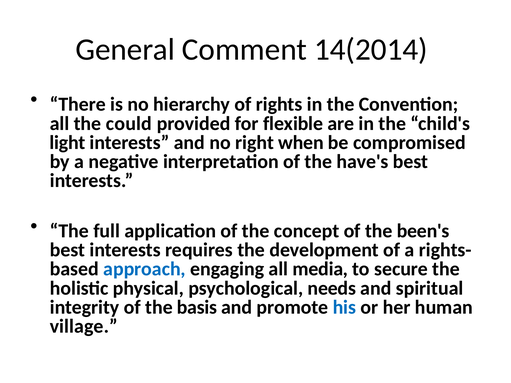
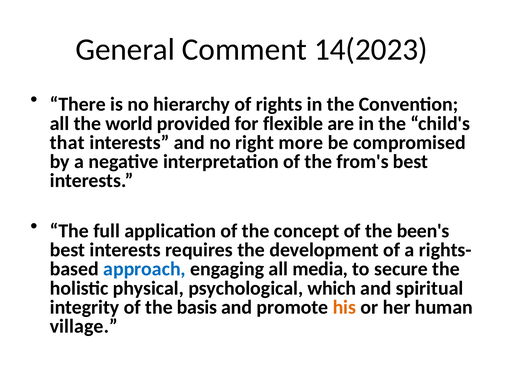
14(2014: 14(2014 -> 14(2023 (371, 49)
could: could -> world (129, 124)
light: light -> that (67, 143)
when: when -> more (301, 143)
have's: have's -> from's (363, 162)
needs: needs -> which (332, 288)
his colour: blue -> orange (344, 307)
